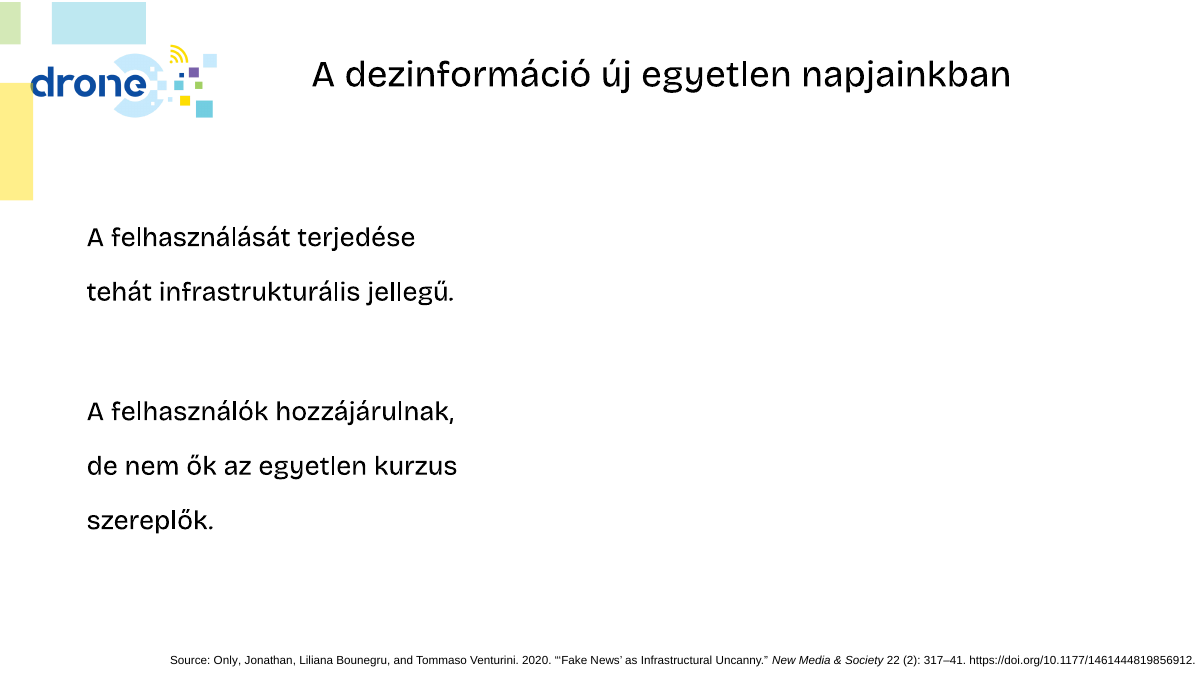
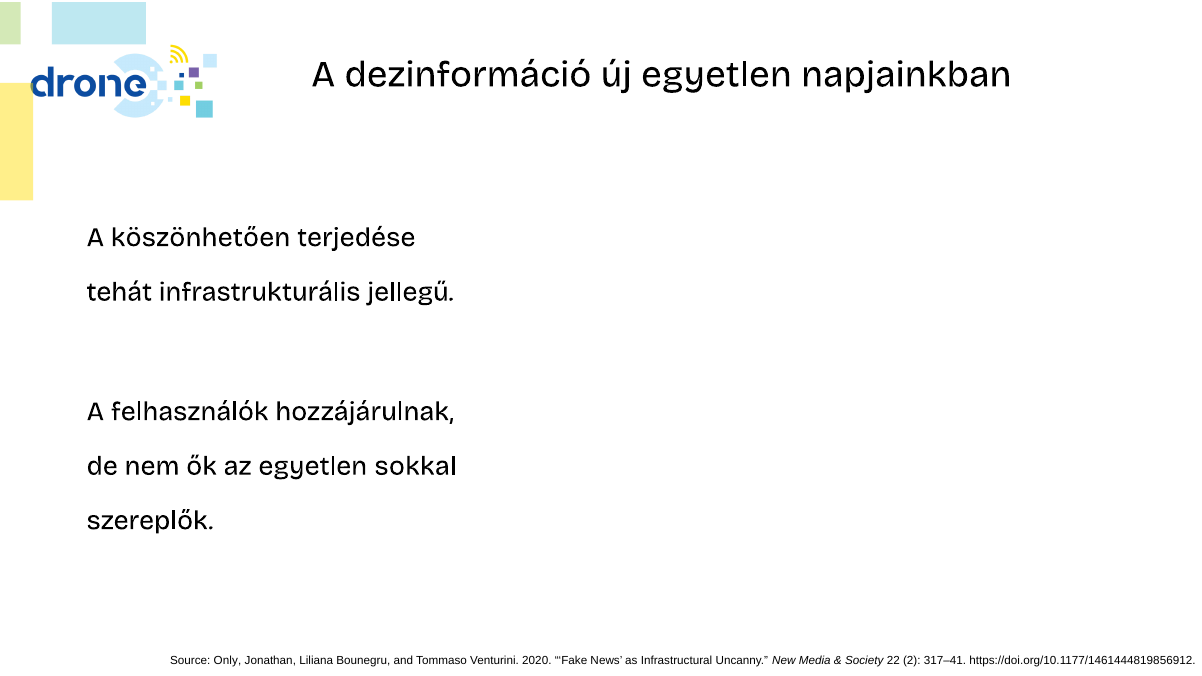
felhasználását: felhasználását -> köszönhetően (201, 237)
kurzus: kurzus -> sokkal (416, 466)
